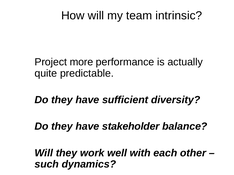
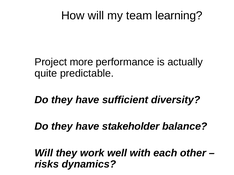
intrinsic: intrinsic -> learning (179, 16)
such: such -> risks (47, 165)
